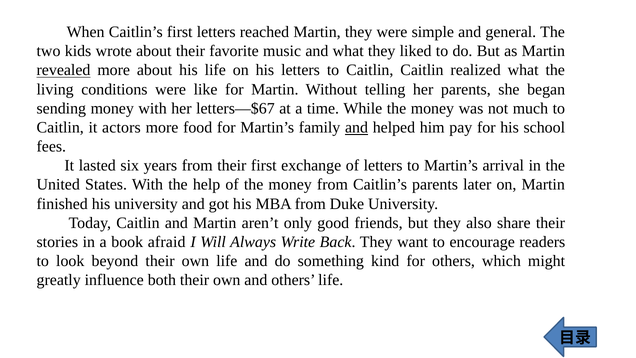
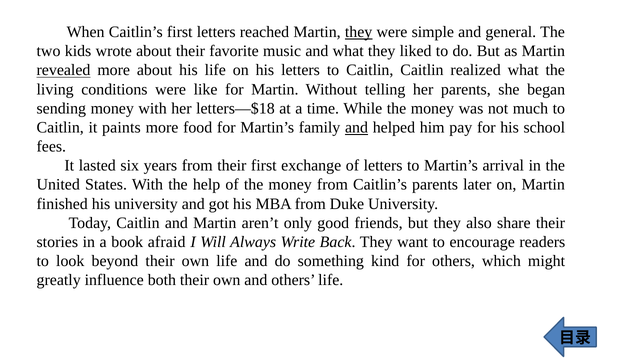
they underline: none -> present (359, 32)
letters—$67: letters—$67 -> letters—$18 (235, 108)
actors: actors -> paints (121, 127)
